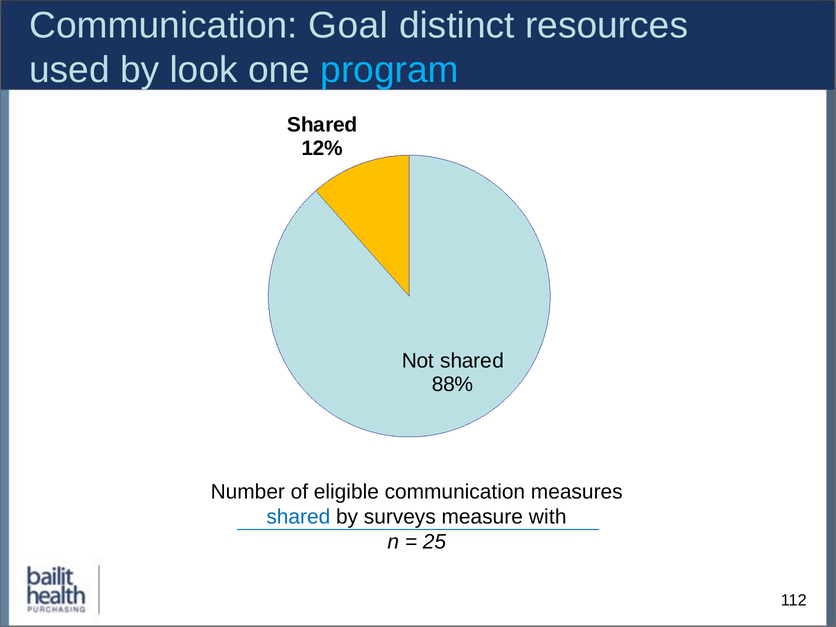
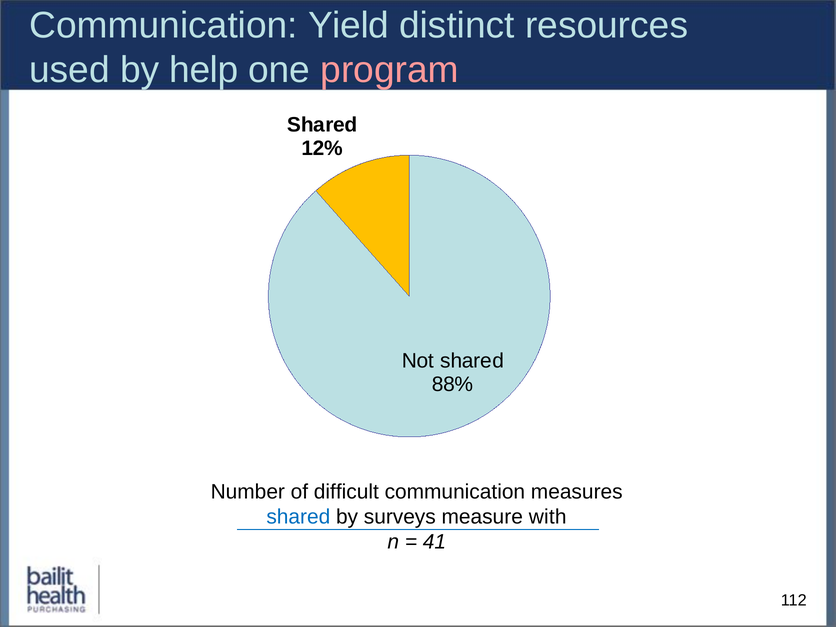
Goal: Goal -> Yield (349, 26)
look: look -> help (204, 70)
program colour: light blue -> pink (390, 70)
eligible: eligible -> difficult (346, 492)
25: 25 -> 41 (434, 542)
